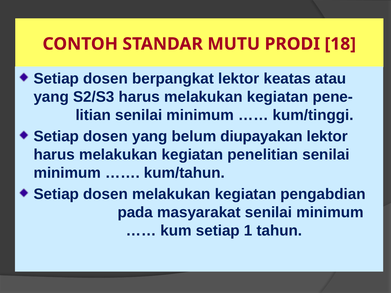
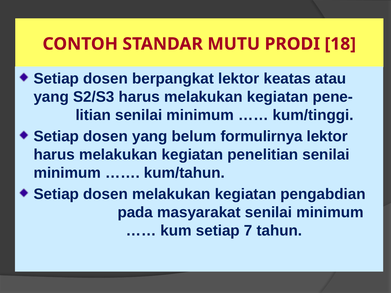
diupayakan: diupayakan -> formulirnya (262, 137)
1: 1 -> 7 (248, 231)
